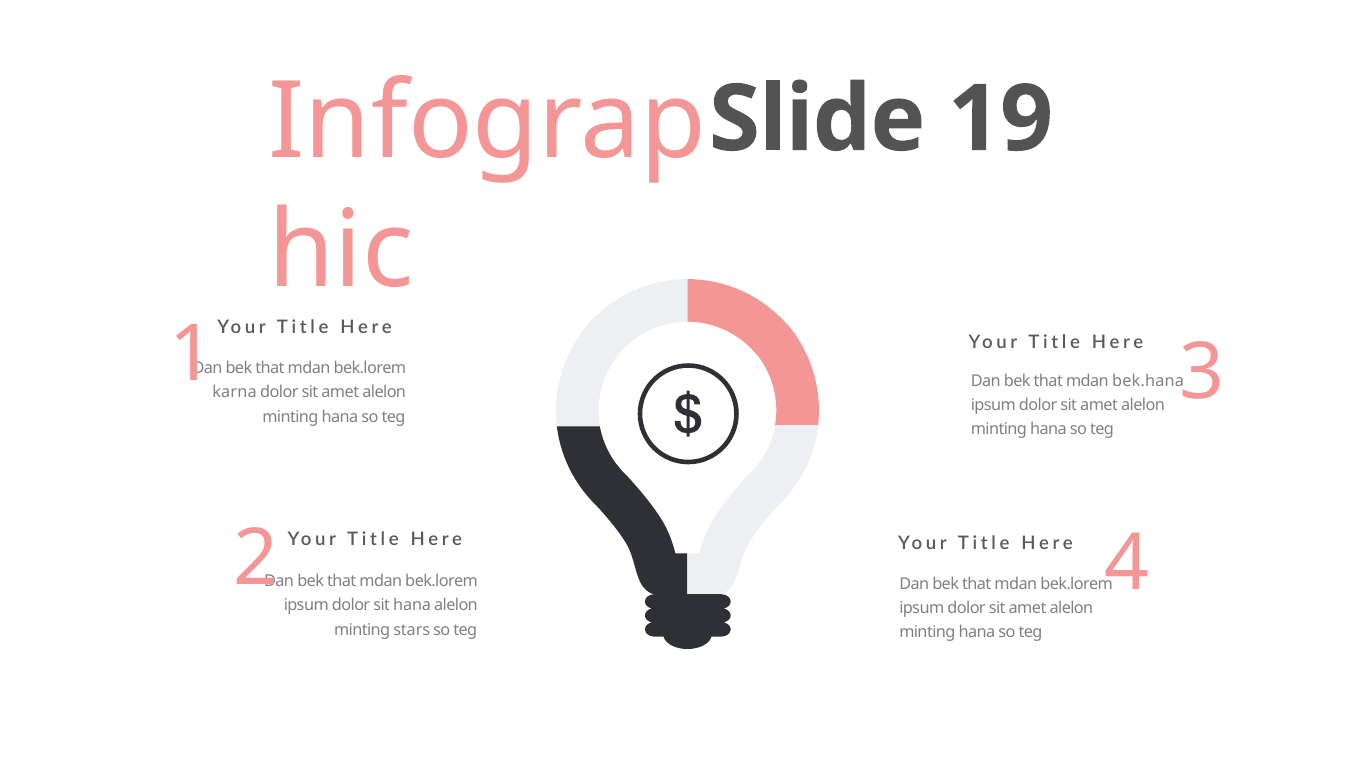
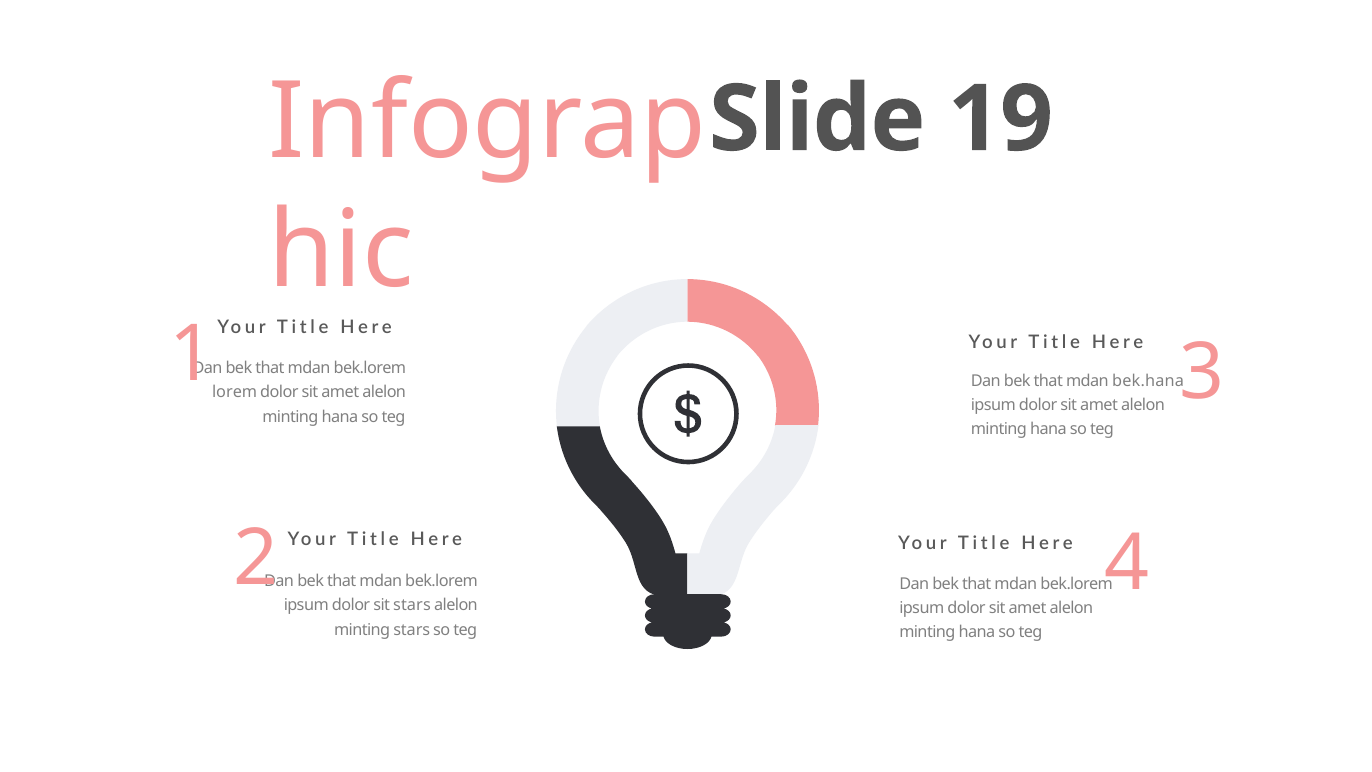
karna: karna -> lorem (235, 392)
sit hana: hana -> stars (412, 605)
